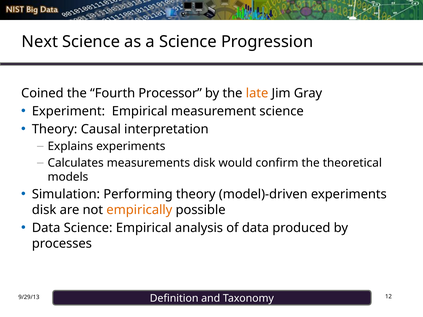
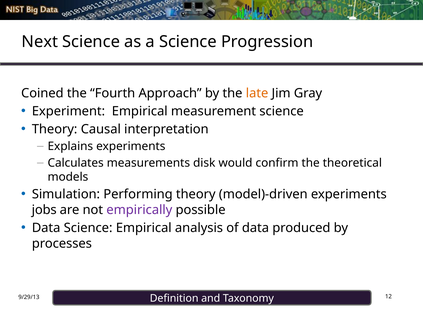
Processor: Processor -> Approach (170, 93)
disk: disk -> jobs (44, 210)
empirically colour: orange -> purple (139, 210)
